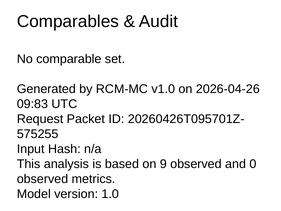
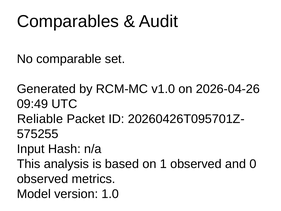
09:83: 09:83 -> 09:49 (32, 104)
Request: Request -> Reliable (40, 119)
9: 9 -> 1 (163, 164)
